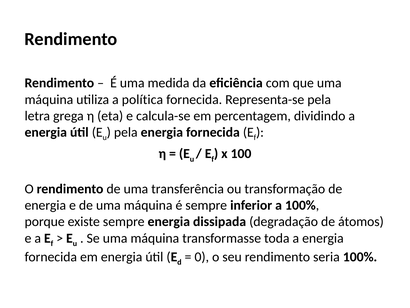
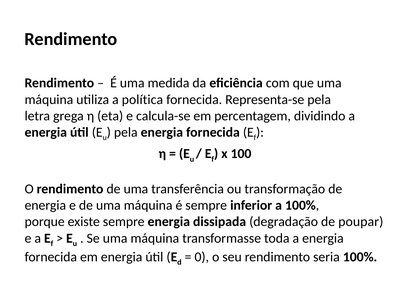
átomos: átomos -> poupar (361, 221)
